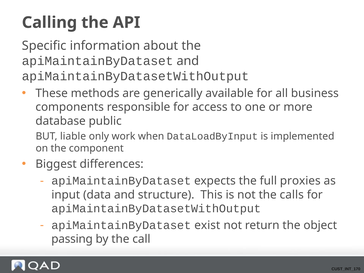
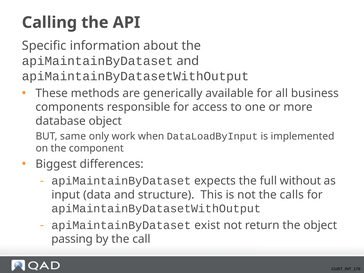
database public: public -> object (105, 121)
liable: liable -> same (73, 136)
proxies: proxies -> without (300, 181)
